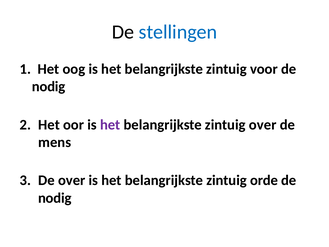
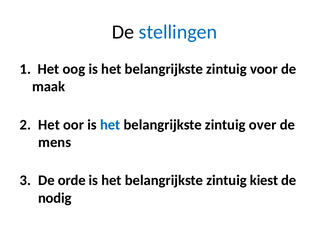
nodig: nodig -> maak (49, 87)
het colour: purple -> blue (110, 125)
De over: over -> orde (72, 180)
orde: orde -> kiest (264, 180)
